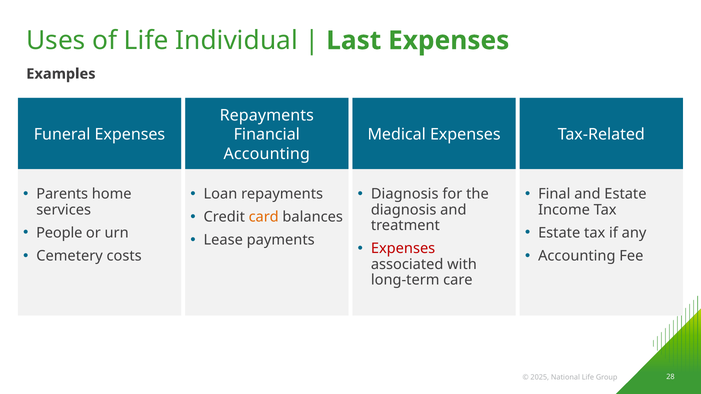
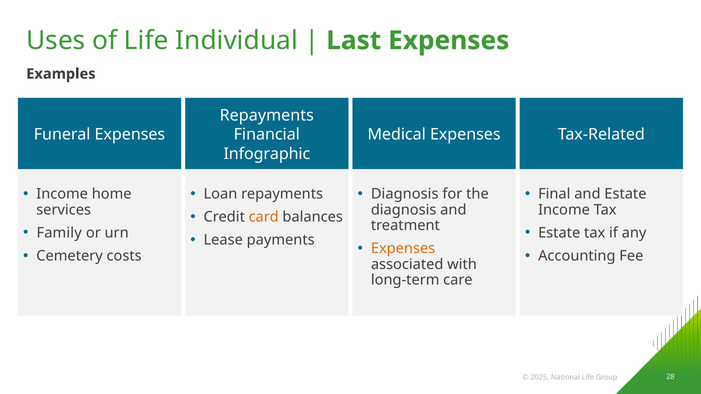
Accounting: Accounting -> Infographic (267, 154)
Parents: Parents -> Income (62, 194)
People: People -> Family (59, 233)
Expenses colour: red -> orange (403, 249)
